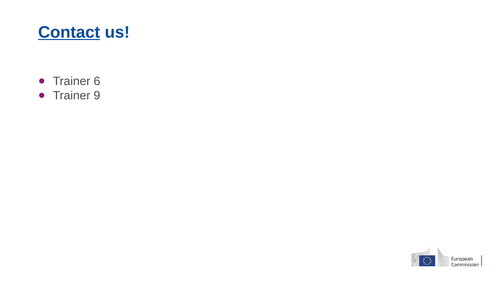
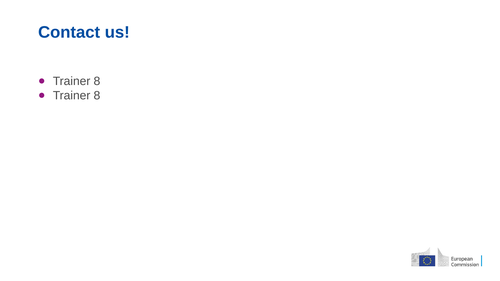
Contact underline: present -> none (69, 32)
6: 6 -> 8 (97, 81)
9: 9 -> 8 (97, 96)
